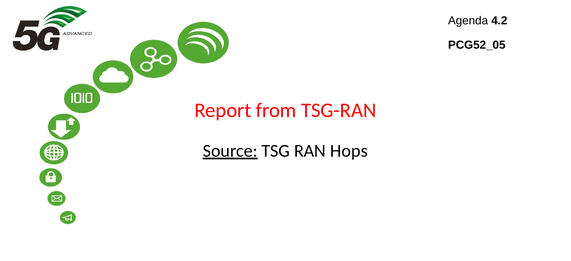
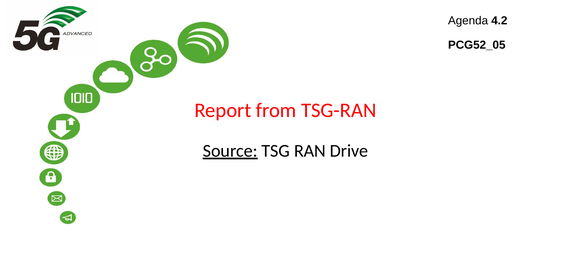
Hops: Hops -> Drive (349, 151)
